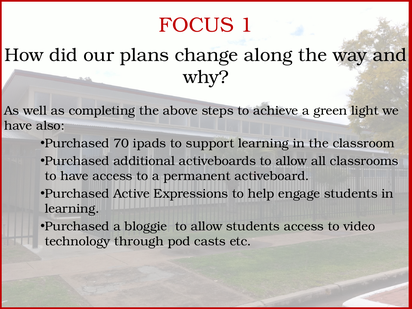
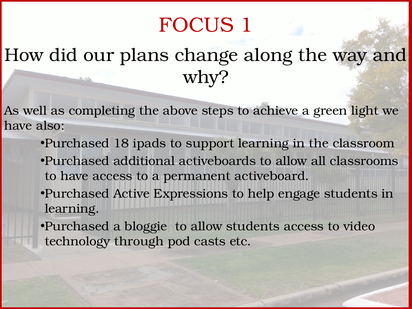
70: 70 -> 18 (121, 143)
